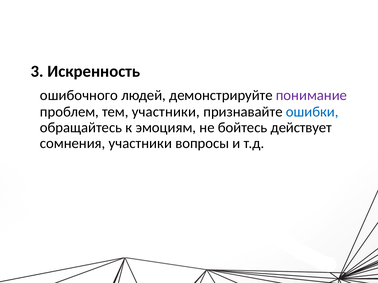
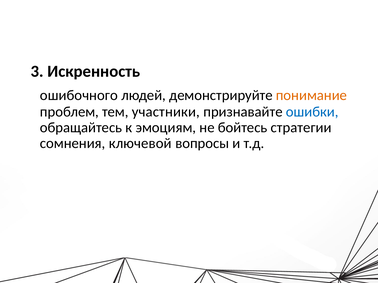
понимание colour: purple -> orange (311, 96)
действует: действует -> стратегии (301, 128)
сомнения участники: участники -> ключевой (140, 144)
